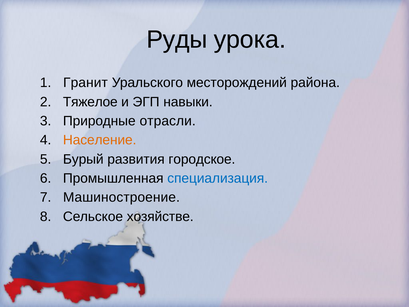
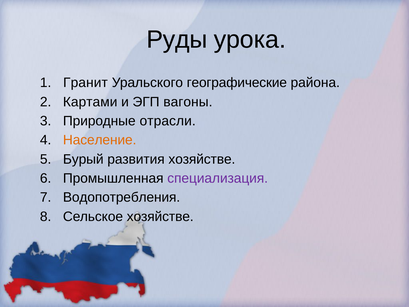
месторождений: месторождений -> географические (237, 83)
Тяжелое: Тяжелое -> Картами (90, 102)
навыки: навыки -> вагоны (188, 102)
развития городское: городское -> хозяйстве (202, 159)
специализация colour: blue -> purple (218, 178)
Машиностроение: Машиностроение -> Водопотребления (122, 197)
